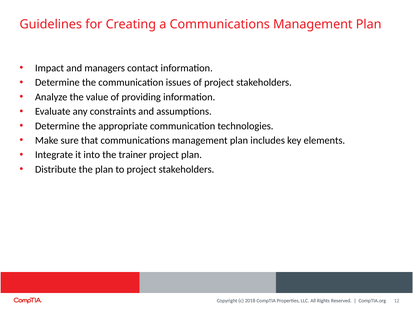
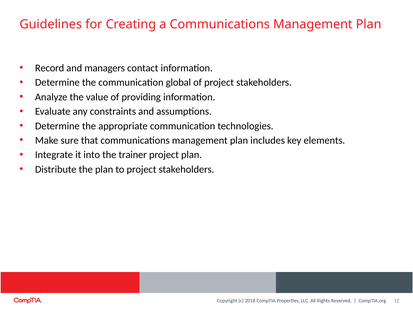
Impact: Impact -> Record (50, 68)
issues: issues -> global (178, 82)
